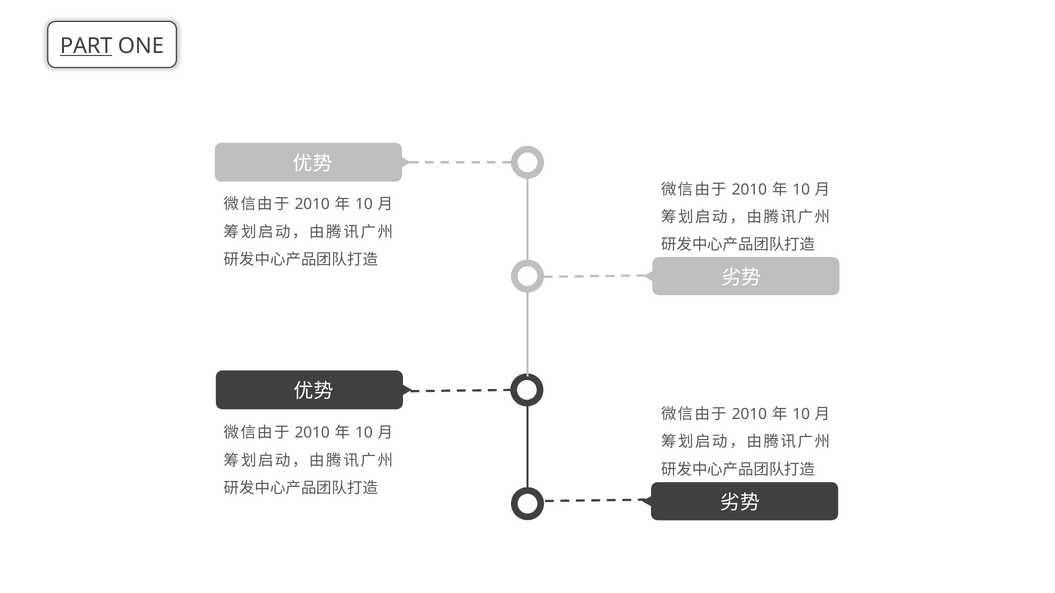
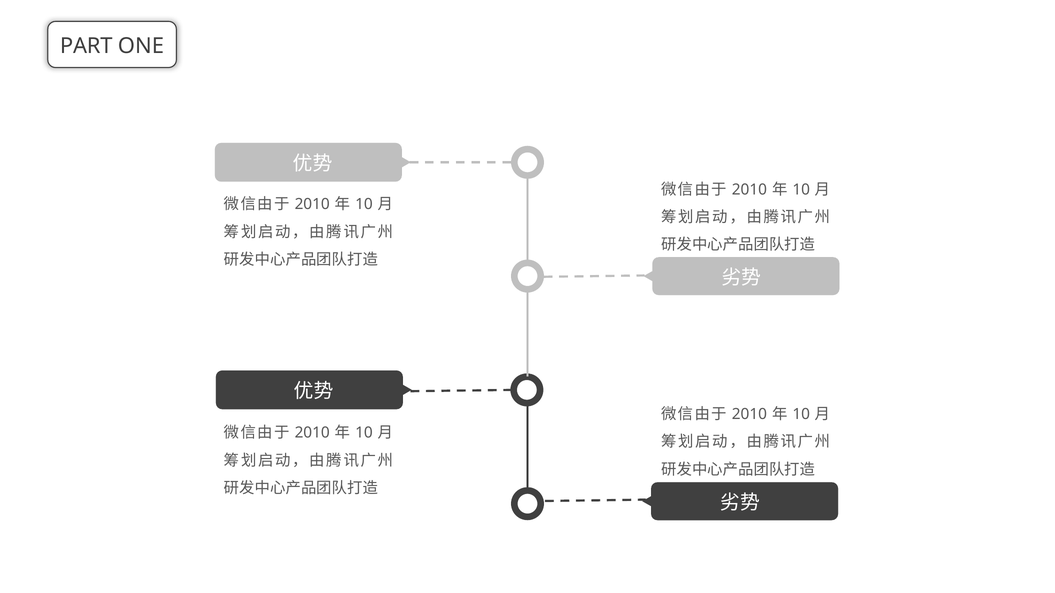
PART underline: present -> none (86, 46)
